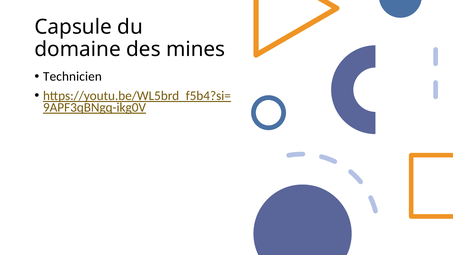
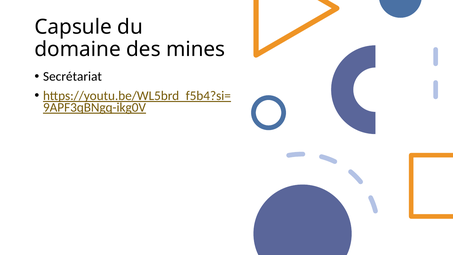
Technicien: Technicien -> Secrétariat (72, 77)
